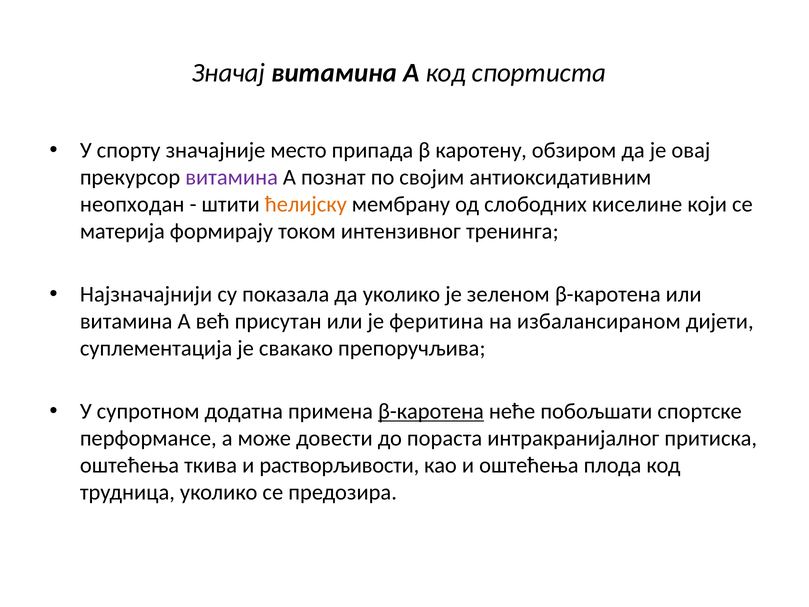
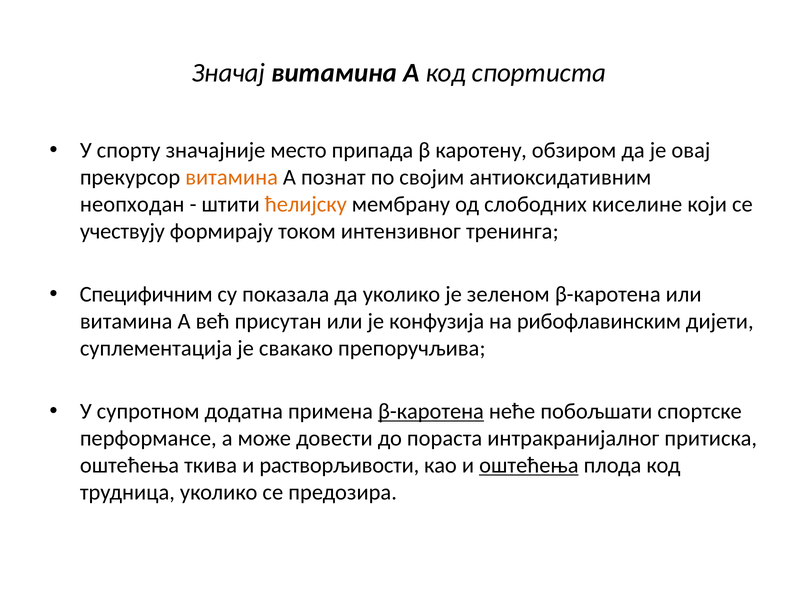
витамина colour: purple -> orange (232, 177)
материја: материја -> учествују (122, 231)
Најзначајнији: Најзначајнији -> Специфичним (146, 294)
феритина: феритина -> конфузија (437, 321)
избалансираном: избалансираном -> рибофлавинским (599, 321)
оштећења underline: none -> present (529, 465)
